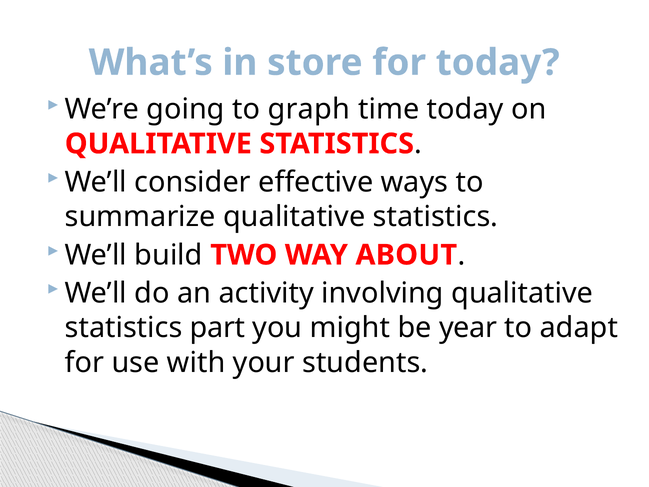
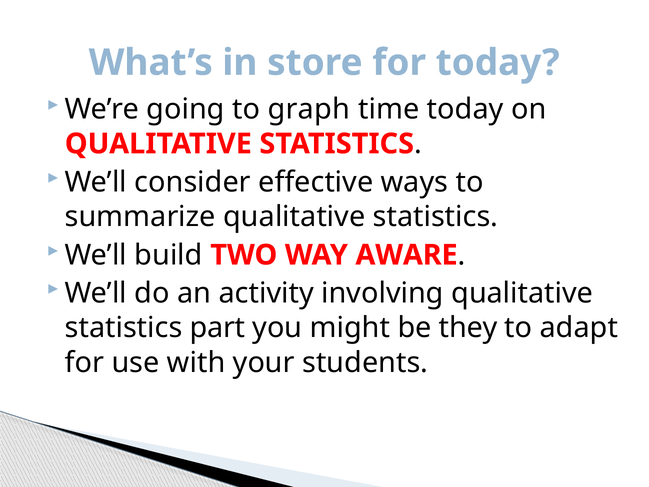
ABOUT: ABOUT -> AWARE (407, 255)
year: year -> they (468, 328)
